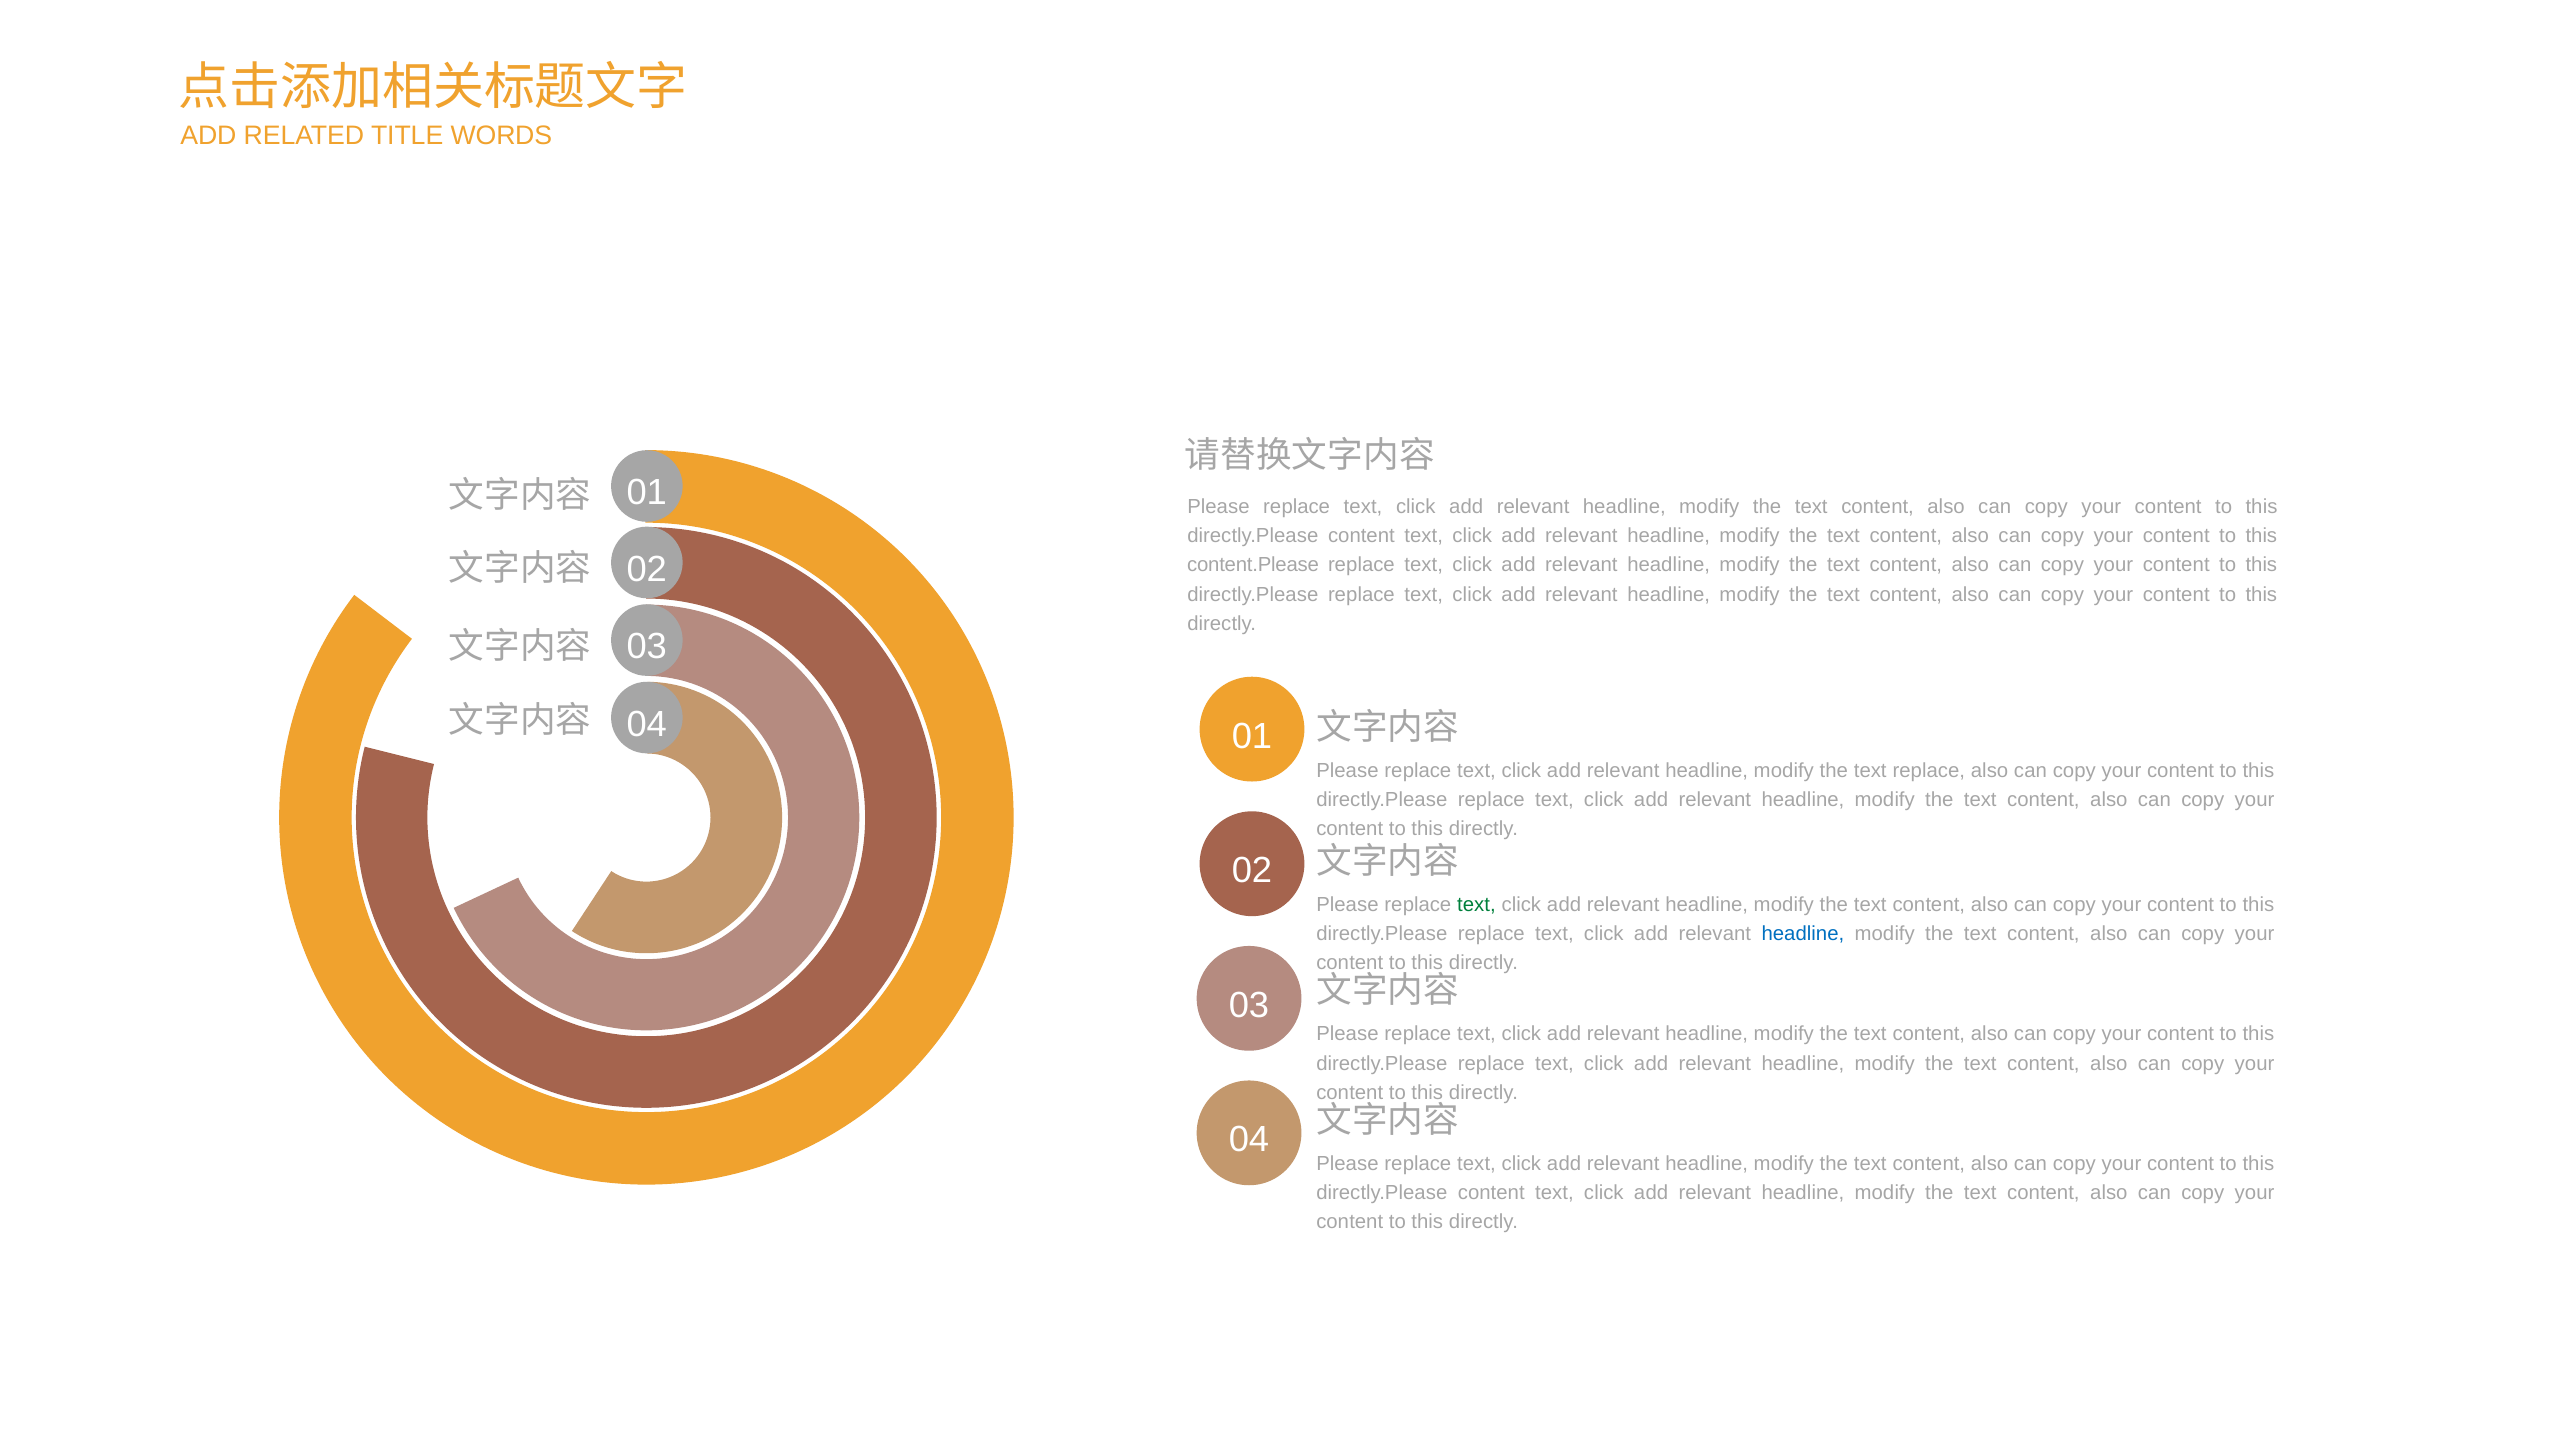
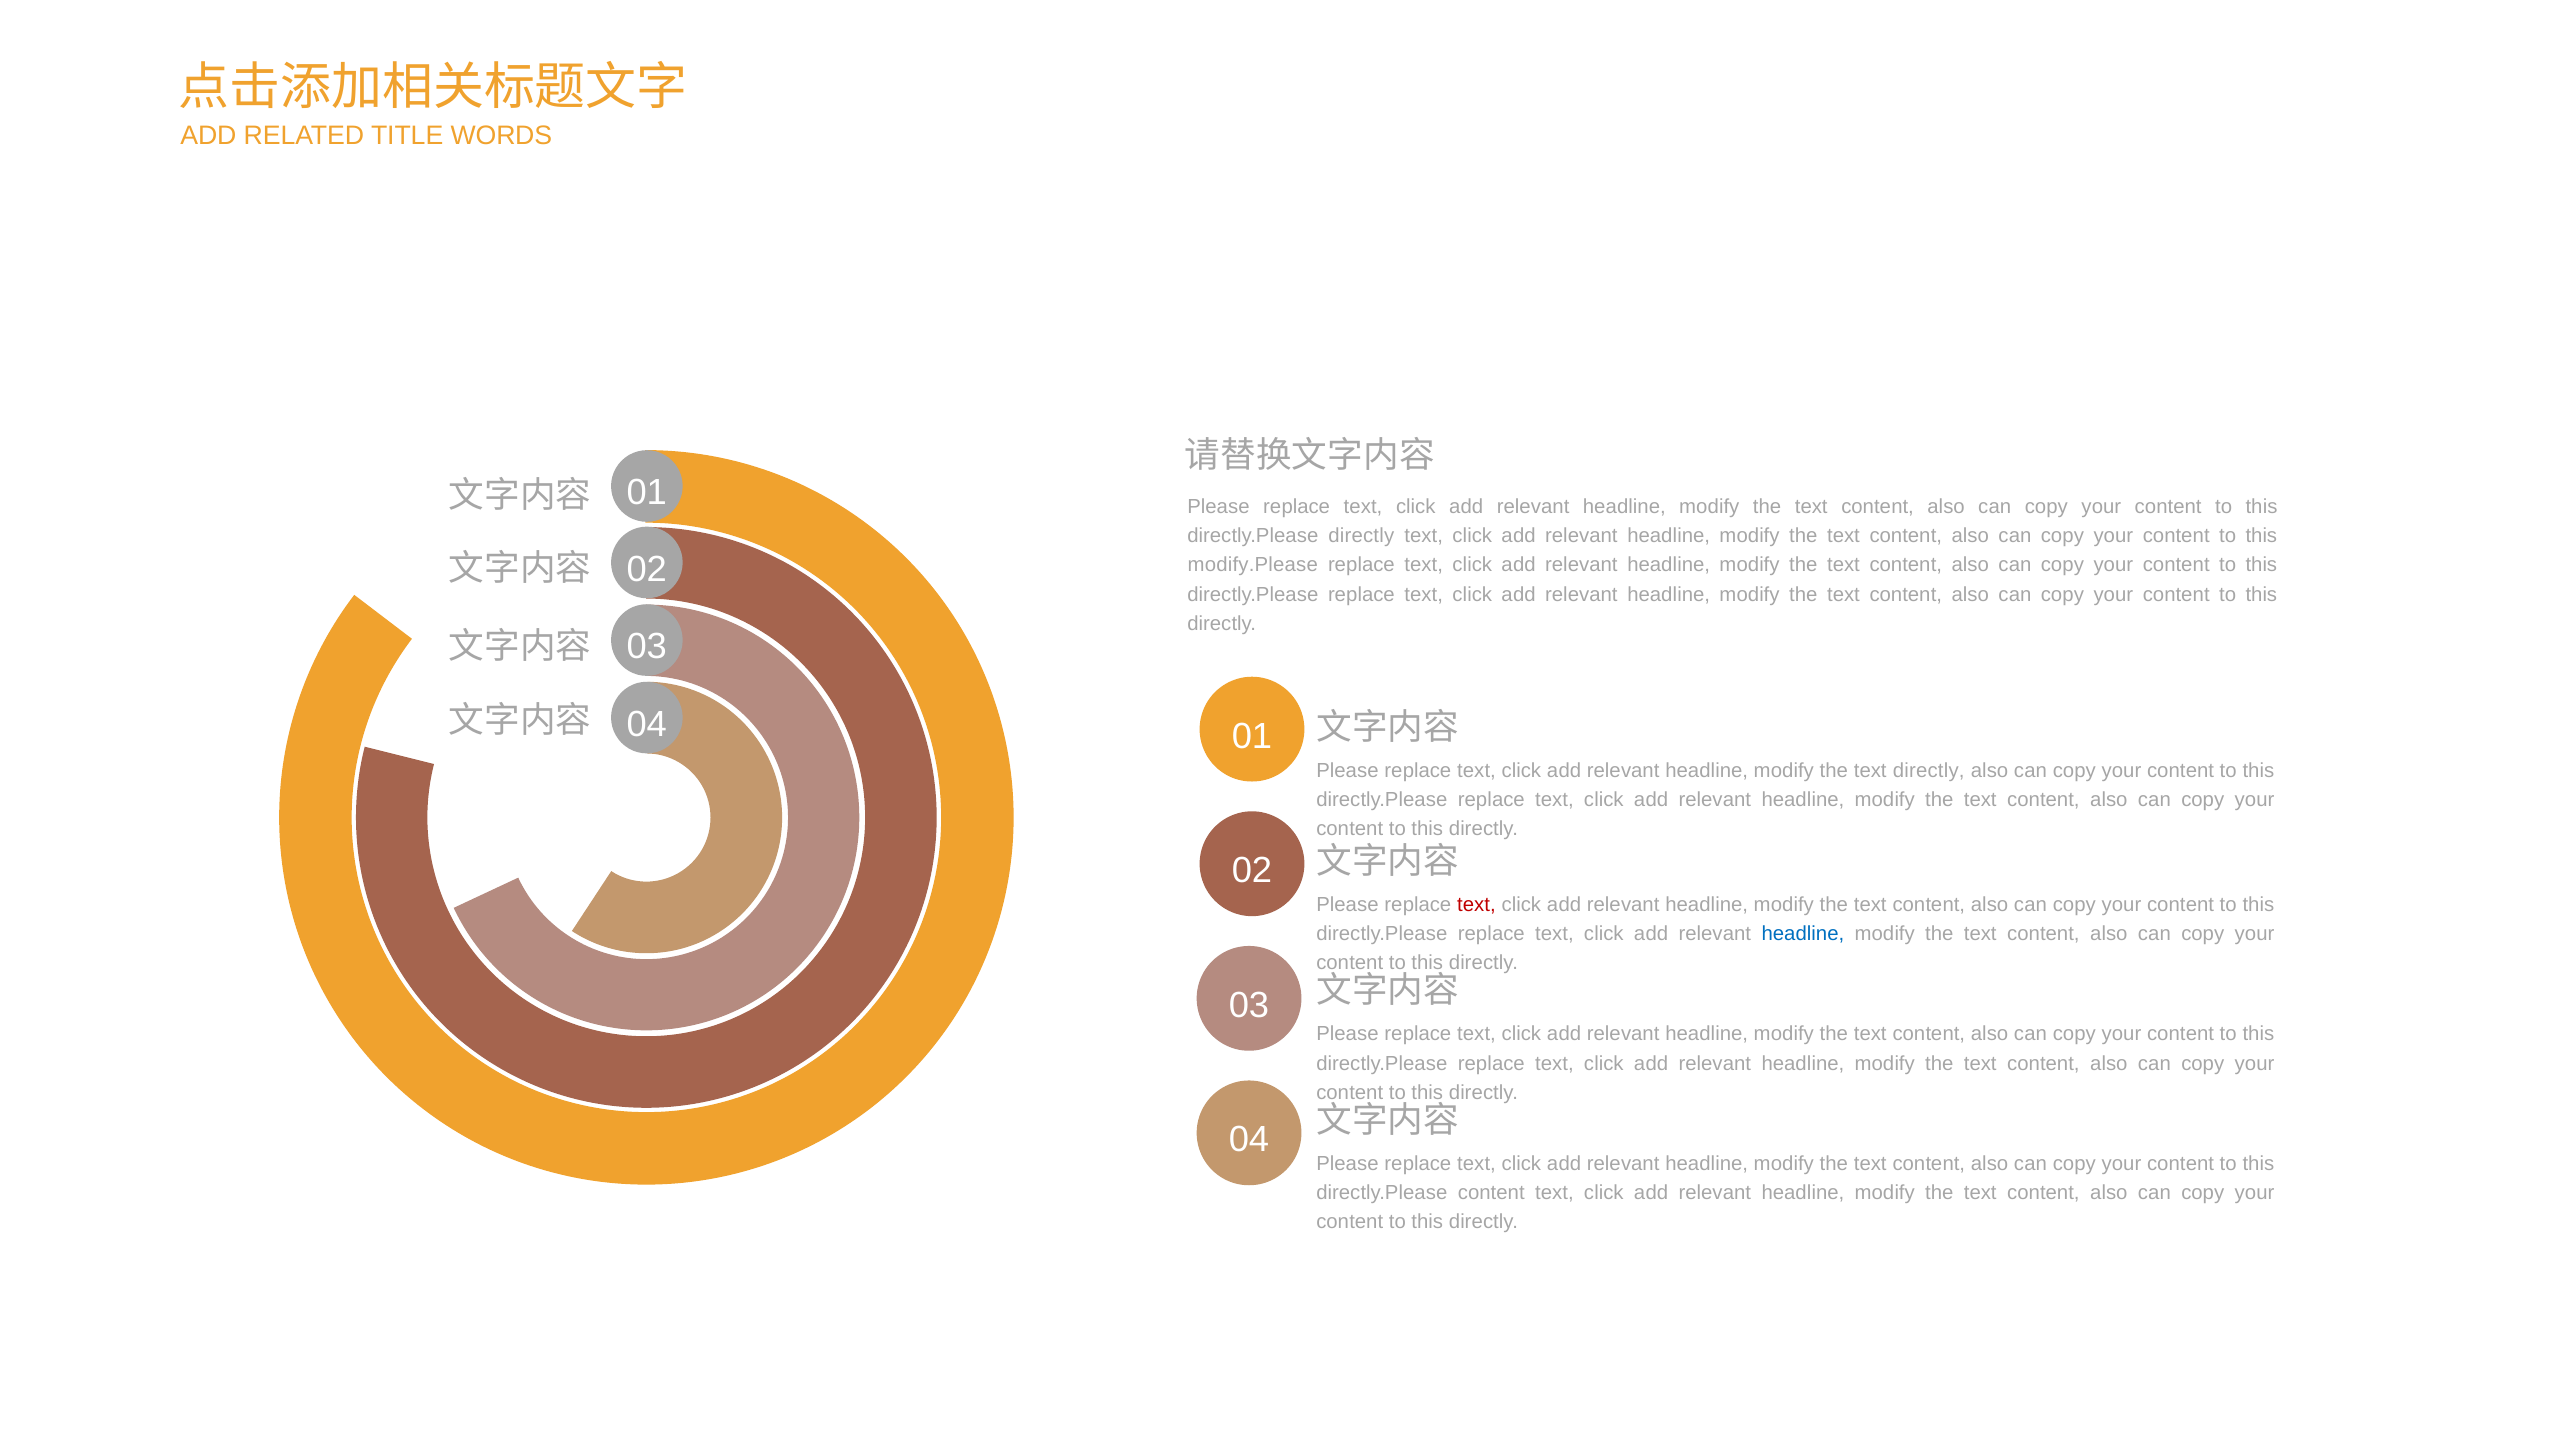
content: content -> directly (1361, 536)
content.Please: content.Please -> modify.Please (1253, 565)
text replace: replace -> directly (1929, 771)
text colour: green -> red (1476, 905)
